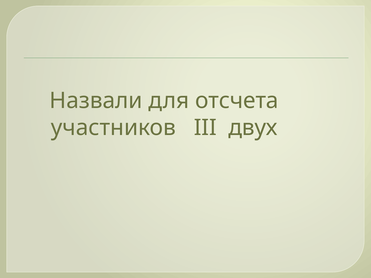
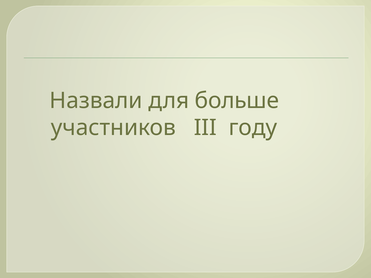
отсчета: отсчета -> больше (237, 101)
двух: двух -> году (253, 128)
